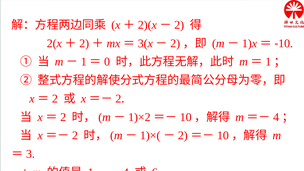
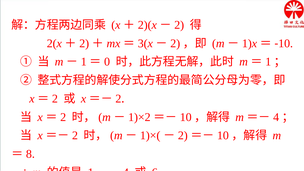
3: 3 -> 8 (30, 154)
